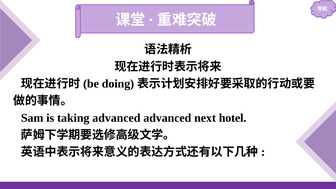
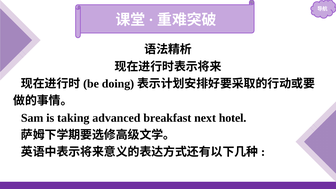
advanced advanced: advanced -> breakfast (167, 118)
